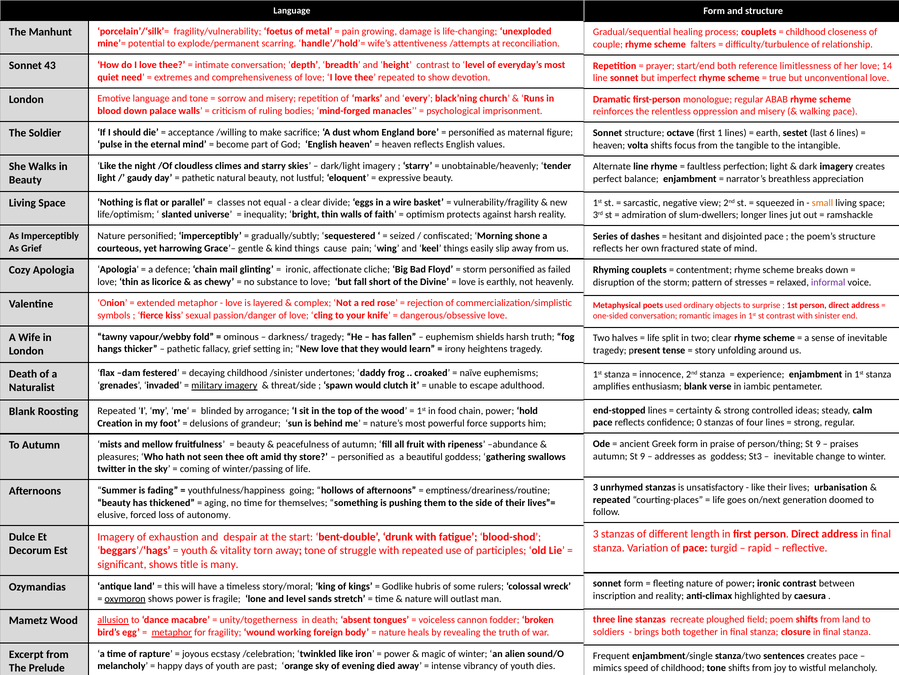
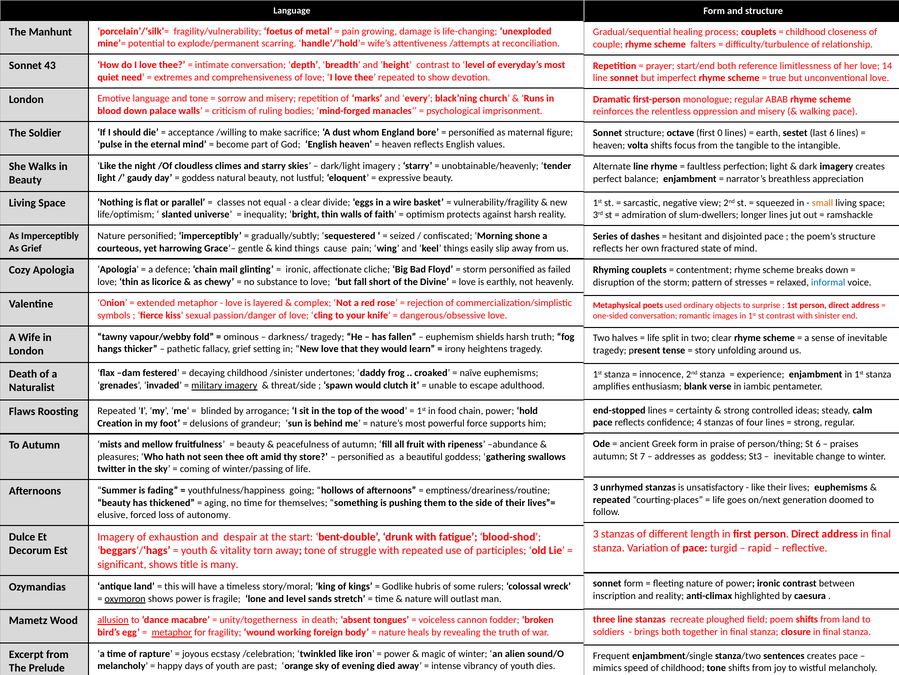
1: 1 -> 0 (720, 133)
pathetic: pathetic -> goddess (198, 178)
informal colour: purple -> blue (828, 282)
Blank: Blank -> Flaws (22, 411)
0: 0 -> 4 (699, 422)
person/thing St 9: 9 -> 6 (818, 444)
autumn St 9: 9 -> 7 (643, 456)
lives urbanisation: urbanisation -> euphemisms (841, 487)
